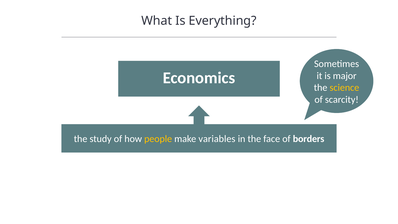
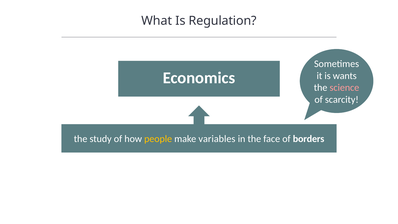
Everything: Everything -> Regulation (223, 21)
major: major -> wants (345, 76)
science colour: yellow -> pink (344, 88)
